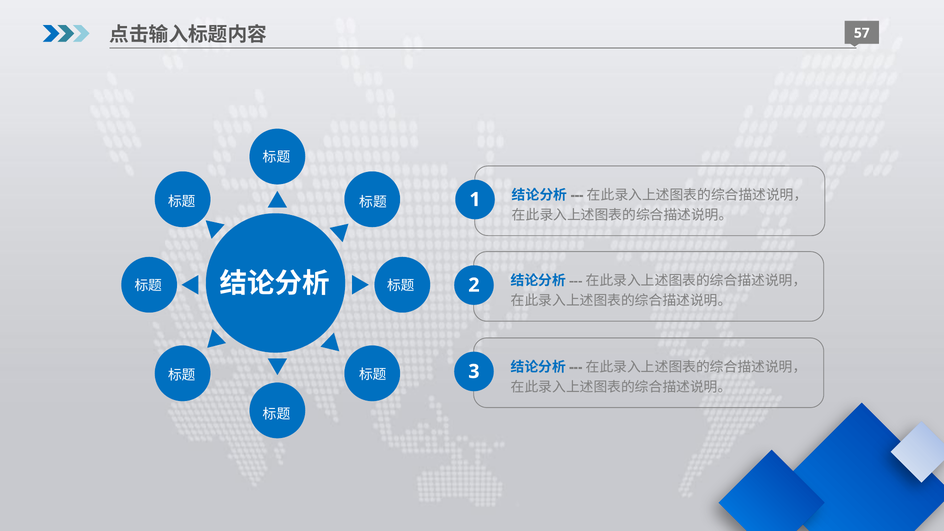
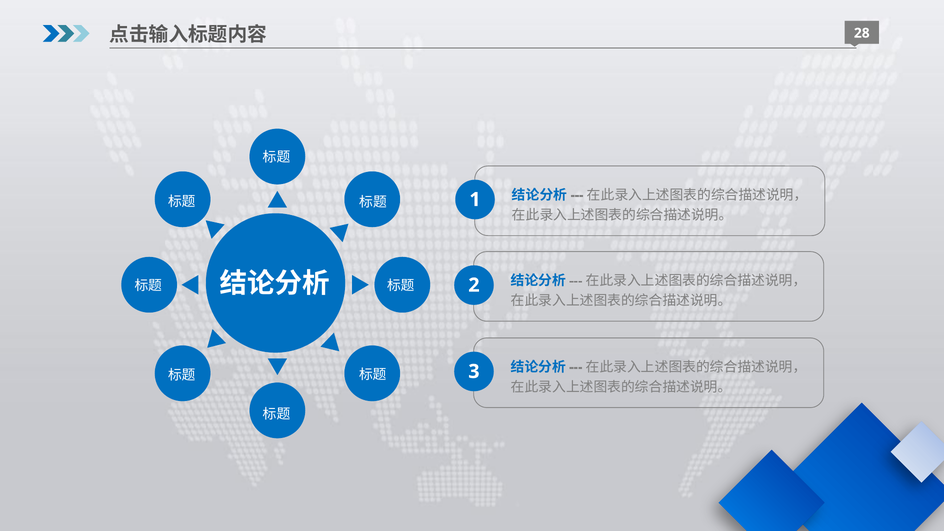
57: 57 -> 28 (862, 33)
